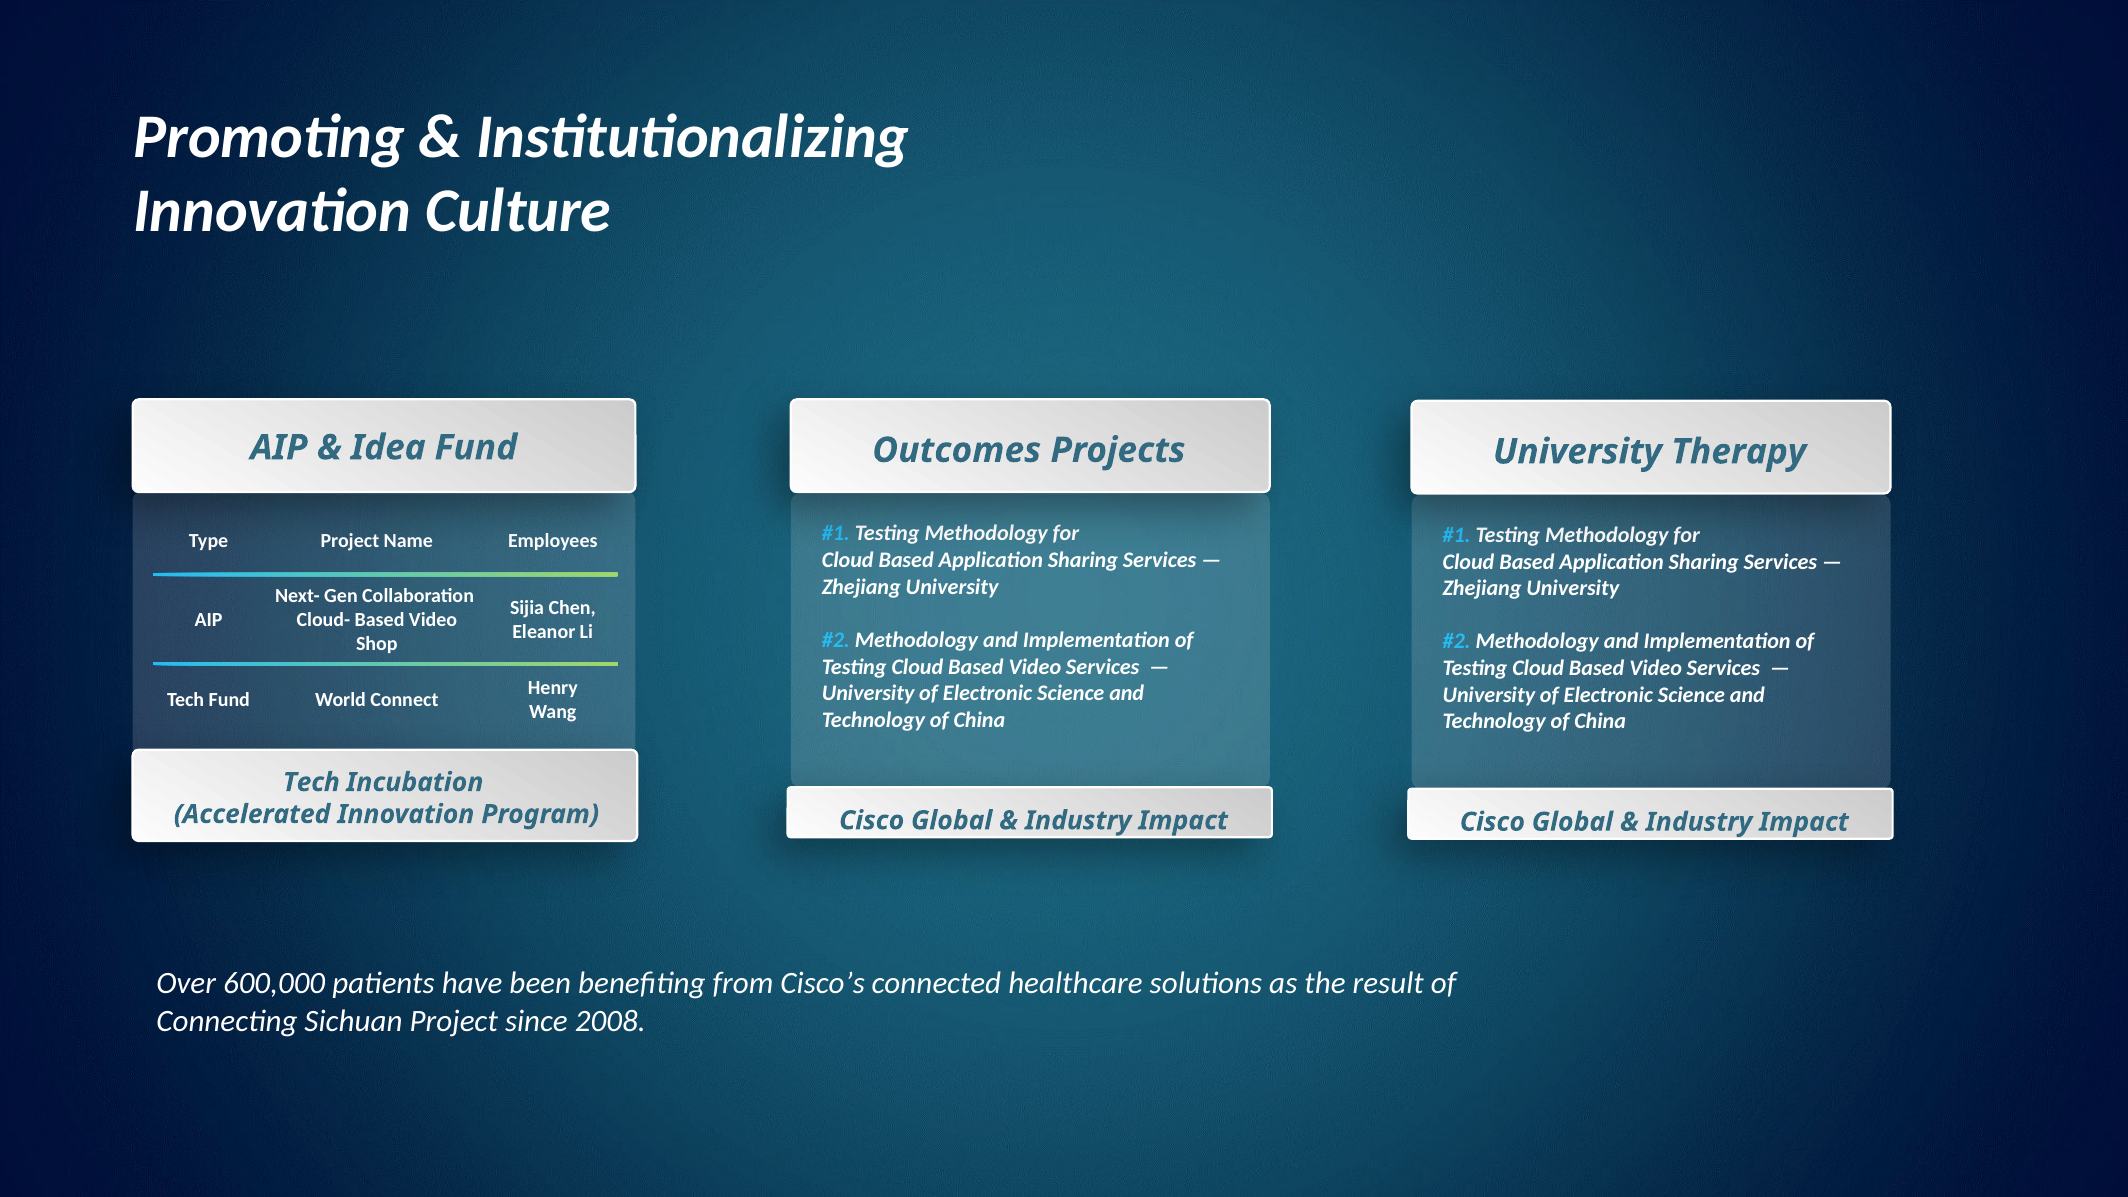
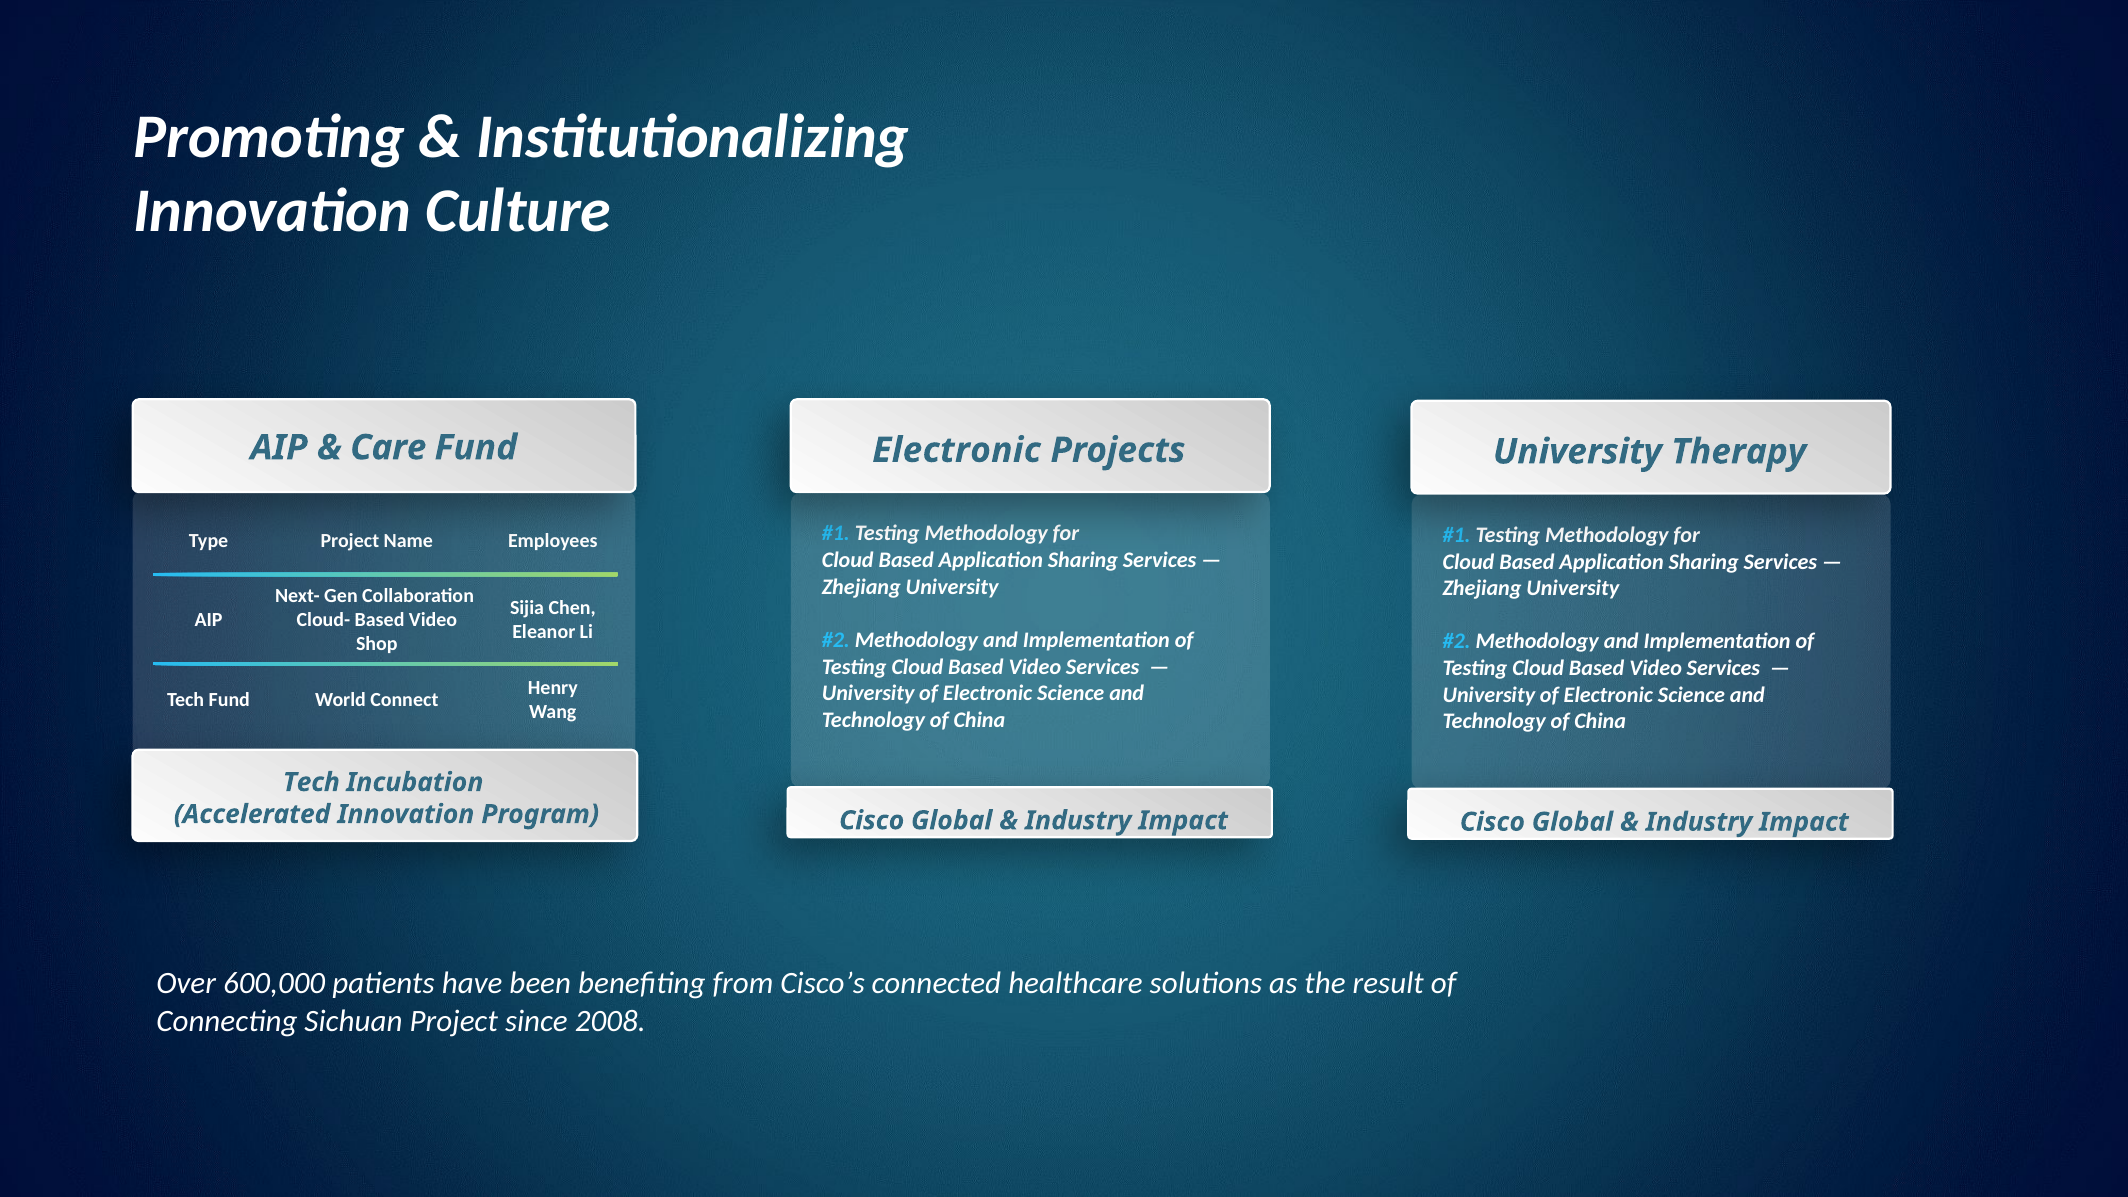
Idea: Idea -> Care (388, 448)
Fund Outcomes: Outcomes -> Electronic (957, 450)
